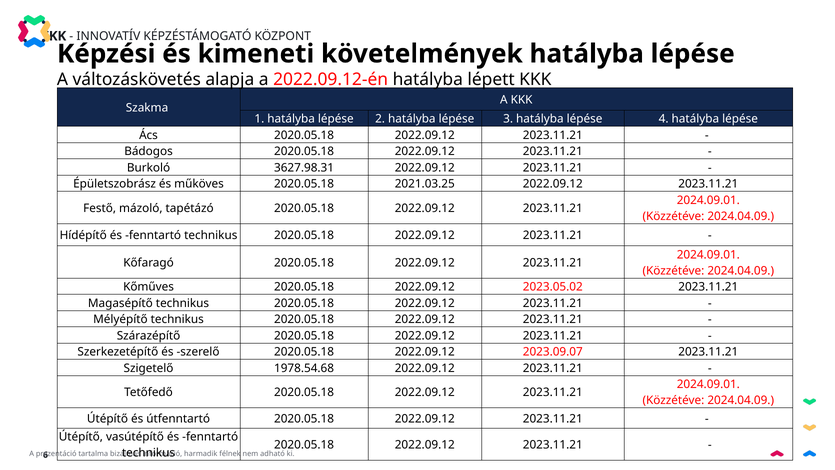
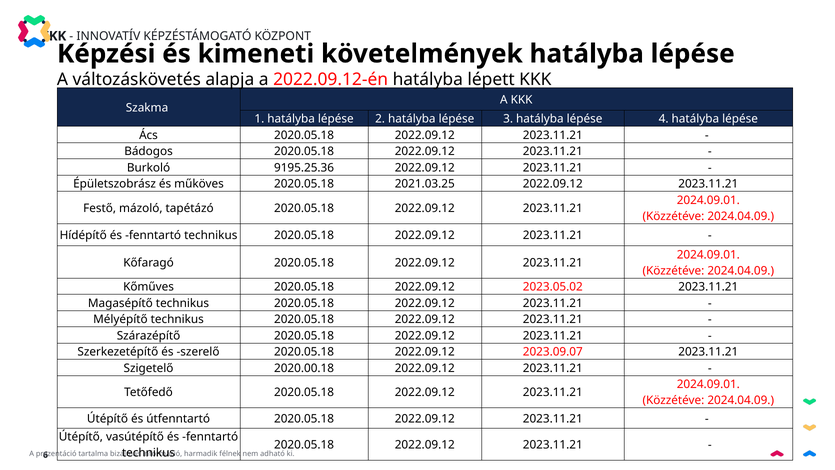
3627.98.31: 3627.98.31 -> 9195.25.36 (304, 168)
1978.54.68: 1978.54.68 -> 2020.00.18 (304, 368)
